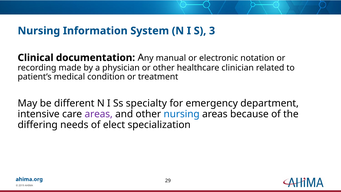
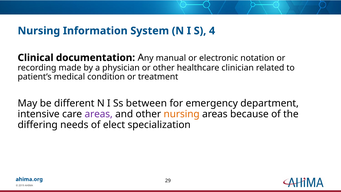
3: 3 -> 4 (212, 31)
specialty: specialty -> between (146, 103)
nursing colour: blue -> orange (182, 114)
